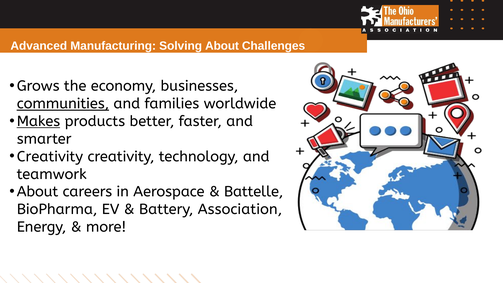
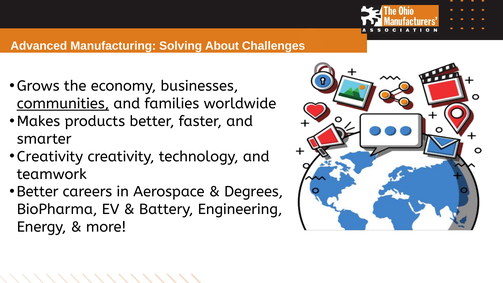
Makes underline: present -> none (38, 121)
About: About -> Better (38, 192)
Battelle: Battelle -> Degrees (254, 192)
Association: Association -> Engineering (240, 209)
